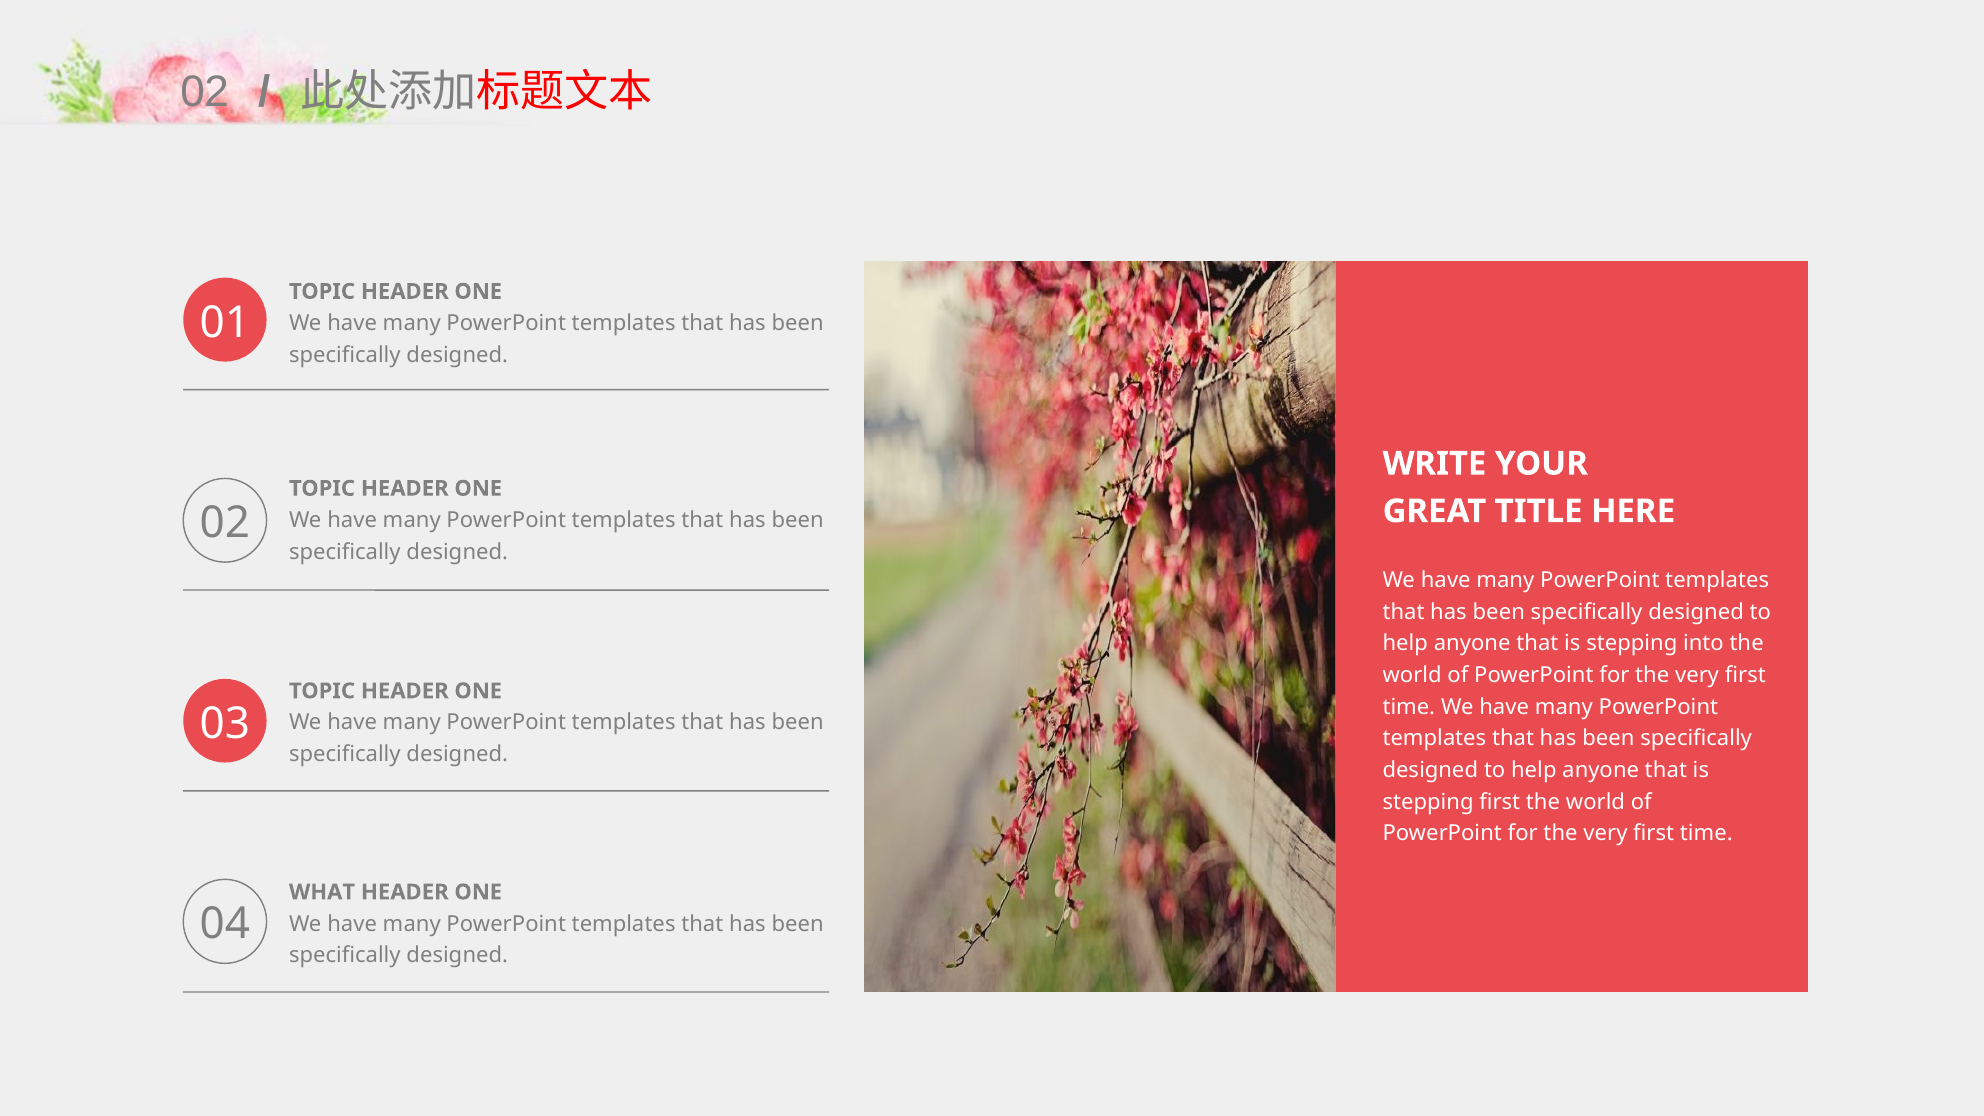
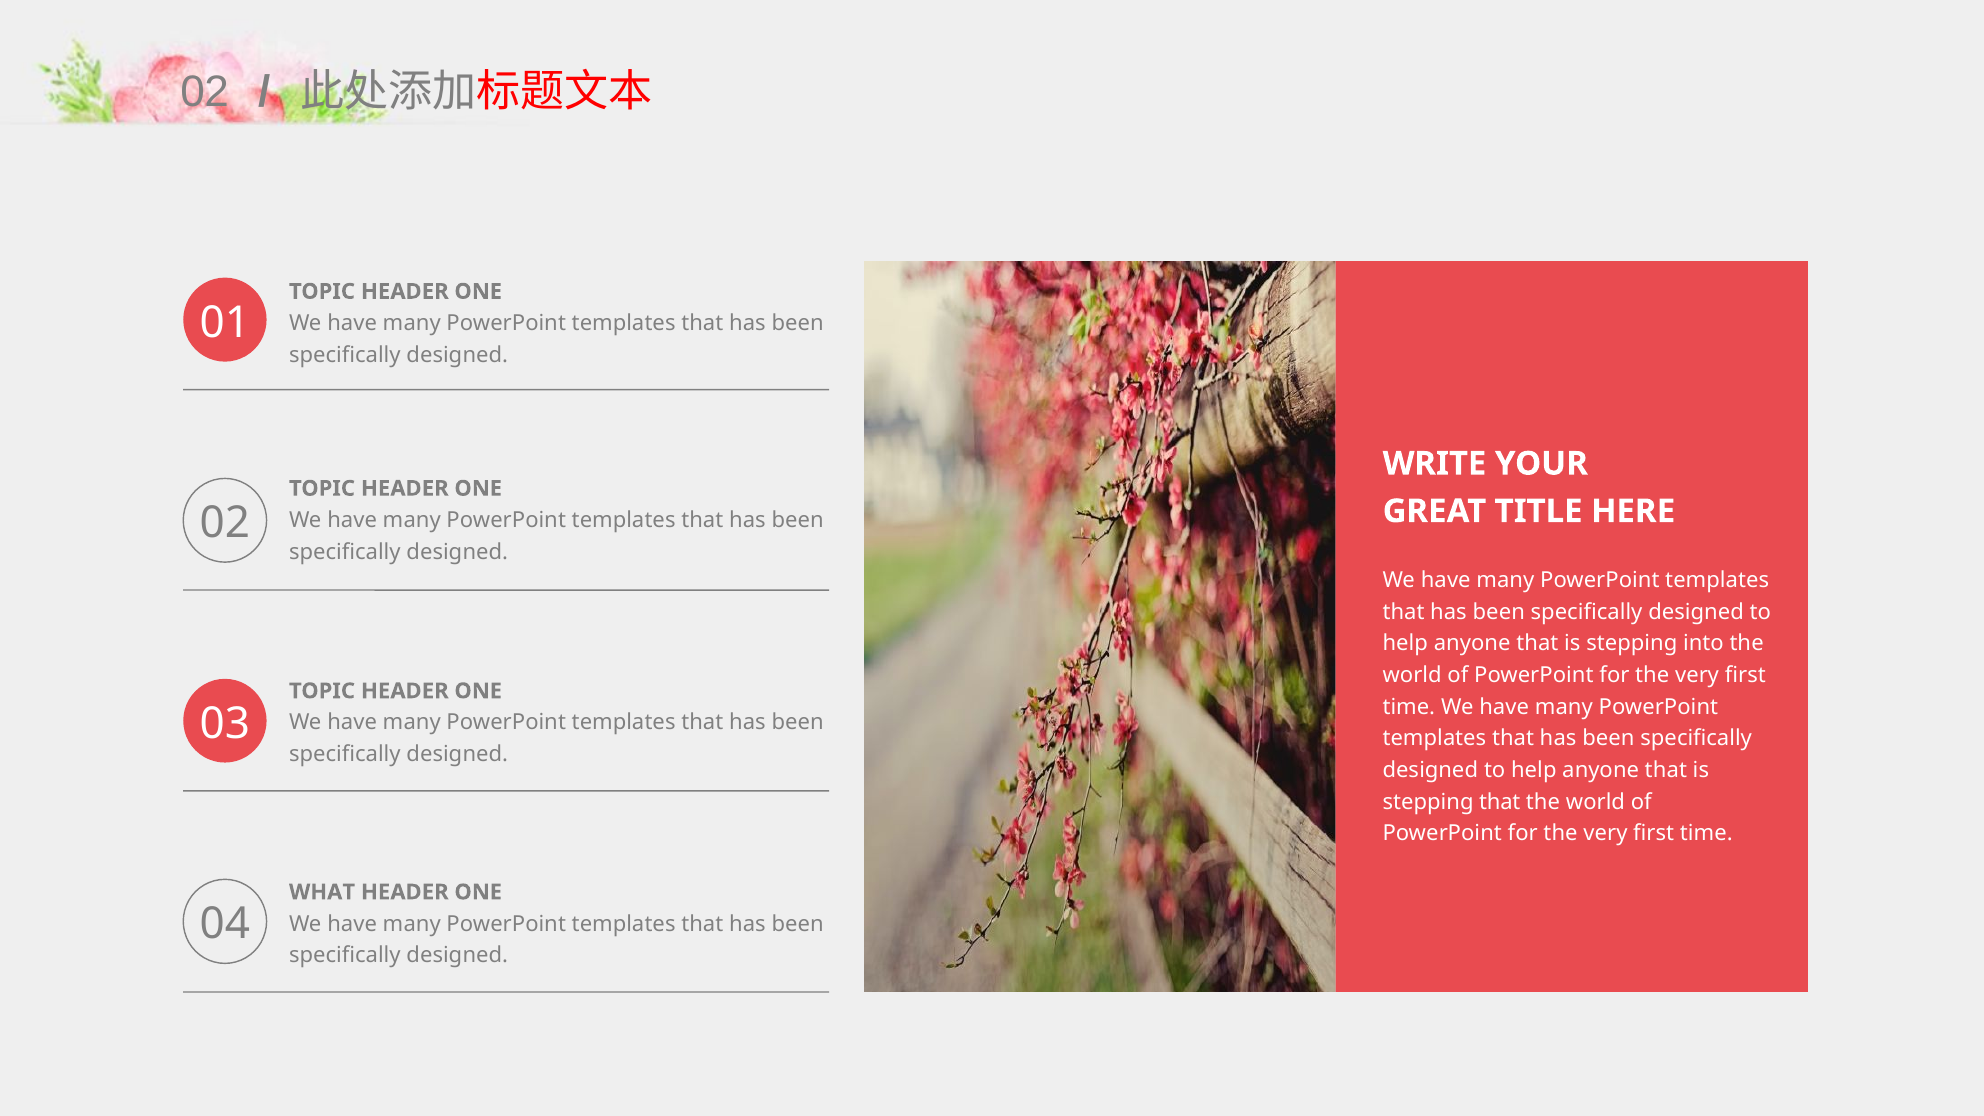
stepping first: first -> that (1500, 802)
